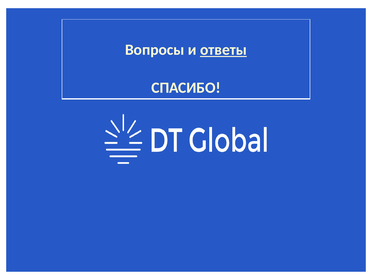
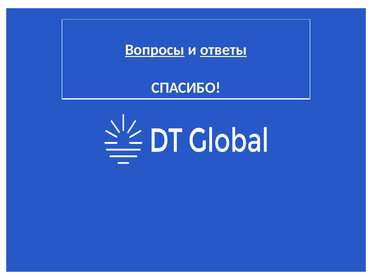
Вопросы underline: none -> present (155, 50)
